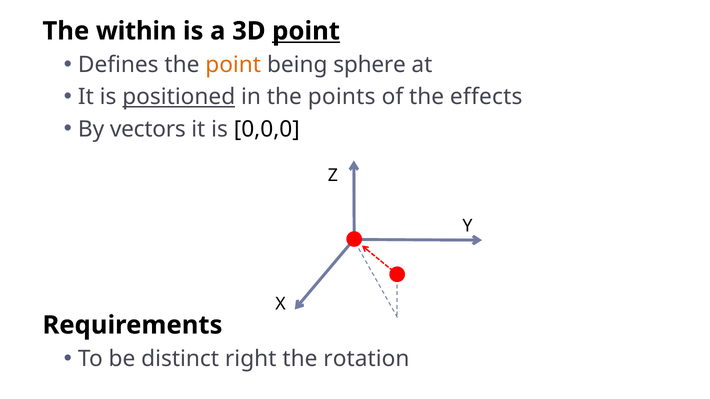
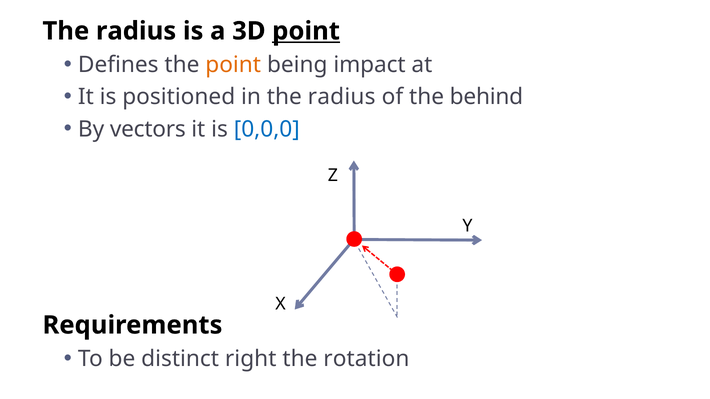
within: within -> radius (136, 31)
sphere: sphere -> impact (370, 65)
positioned underline: present -> none (179, 97)
in the points: points -> radius (342, 97)
effects: effects -> behind (486, 97)
0,0,0 colour: black -> blue (267, 129)
